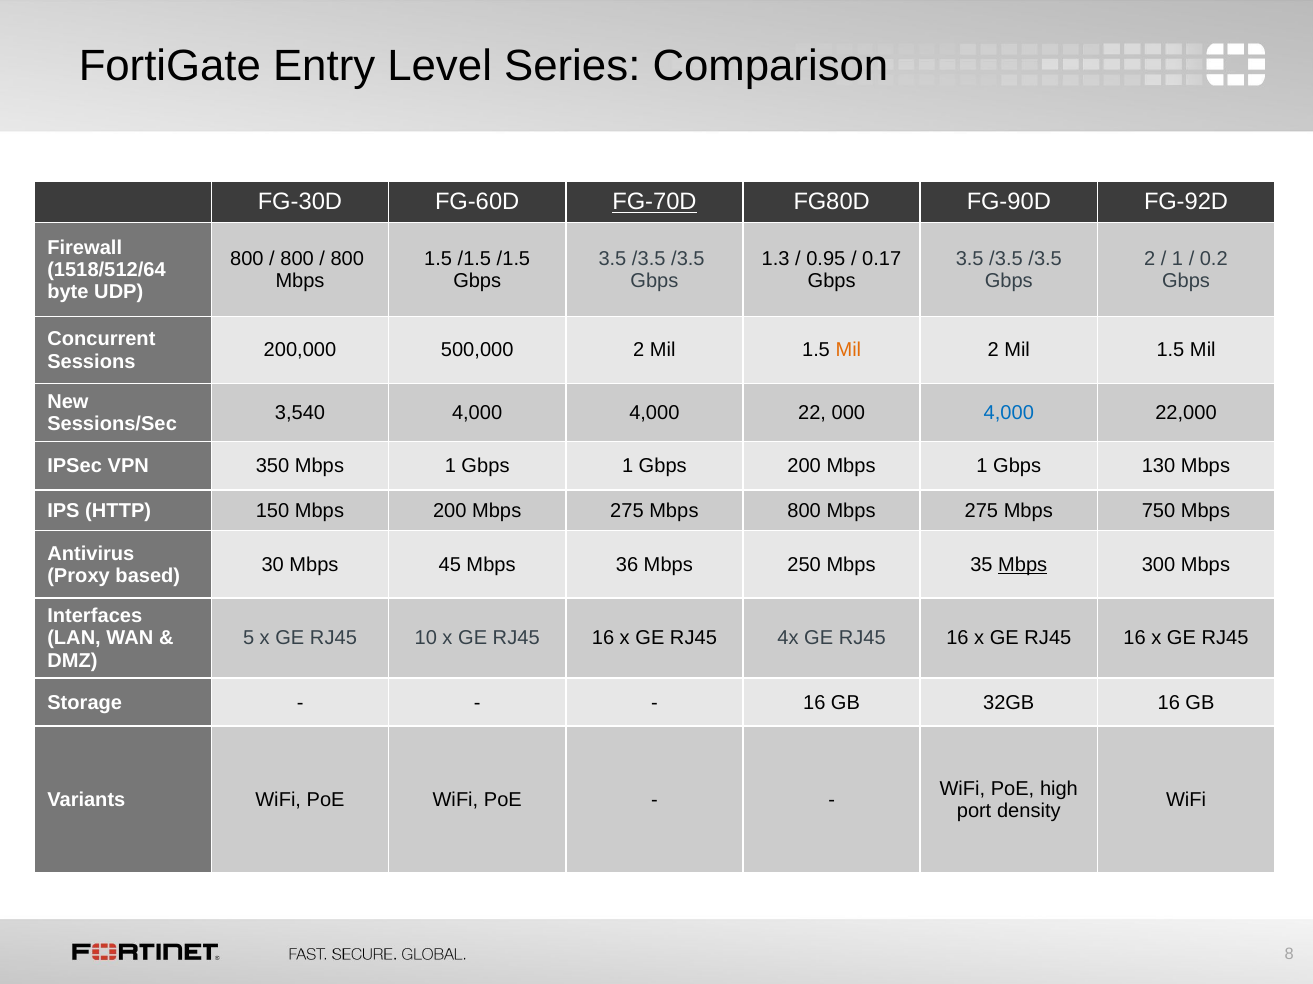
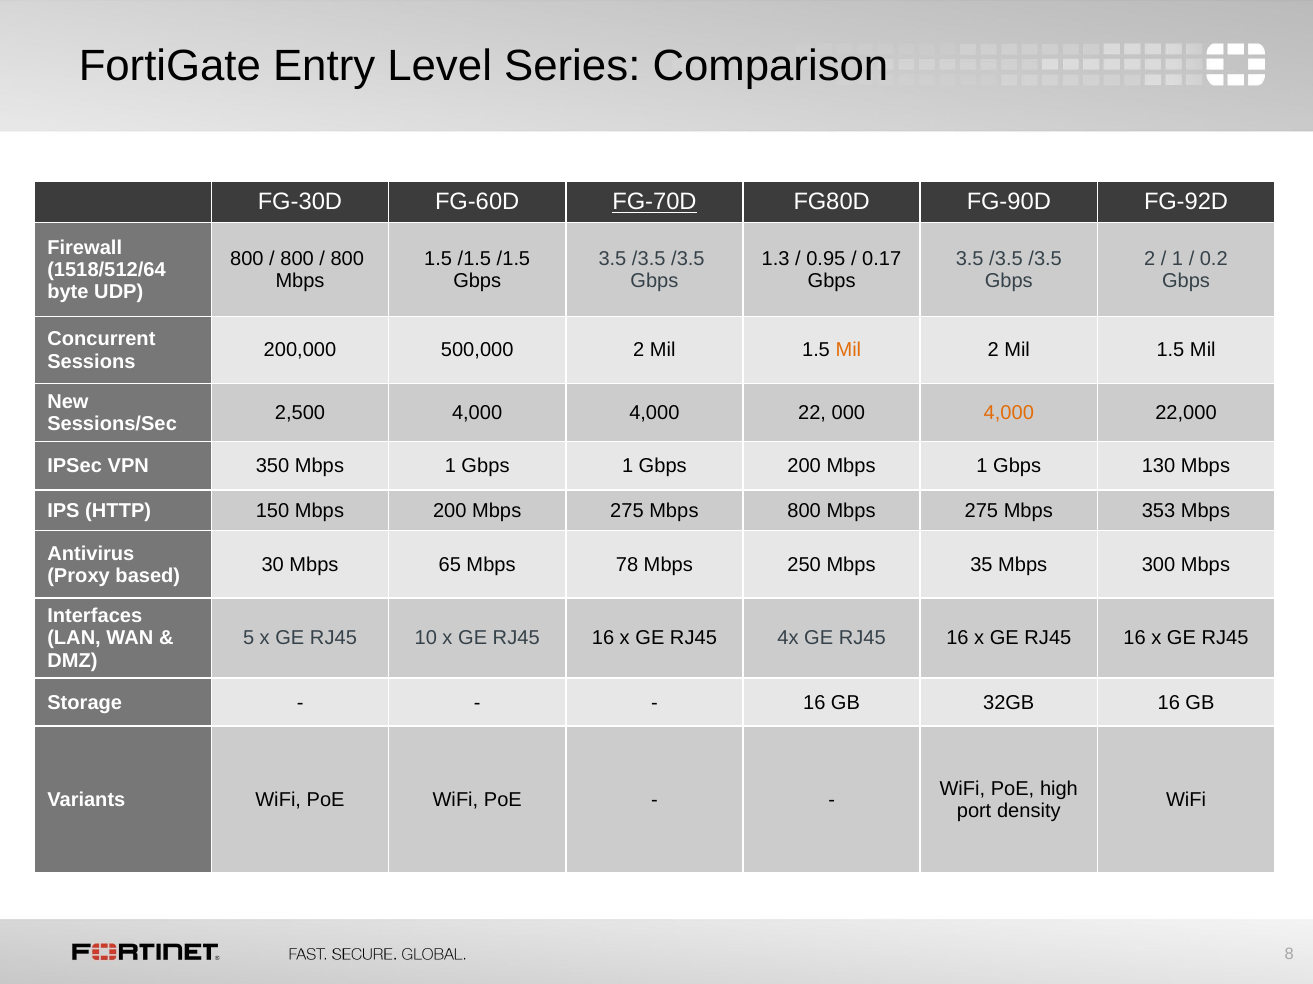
3,540: 3,540 -> 2,500 (300, 413)
4,000 colour: blue -> orange (1009, 413)
750: 750 -> 353 (1159, 511)
45: 45 -> 65 (450, 565)
36: 36 -> 78 (627, 565)
Mbps underline: present -> none (1023, 565)
